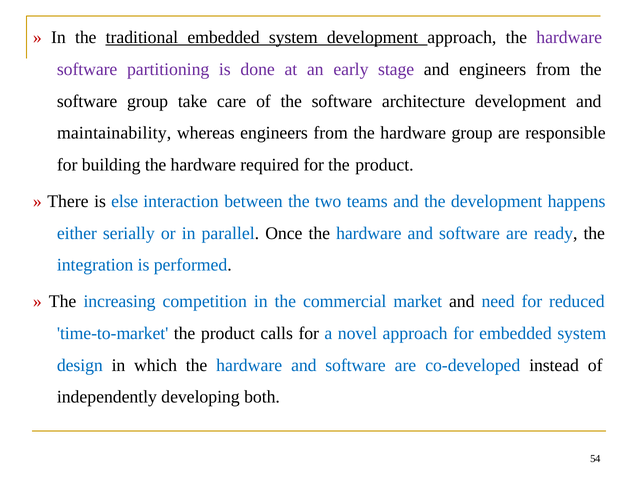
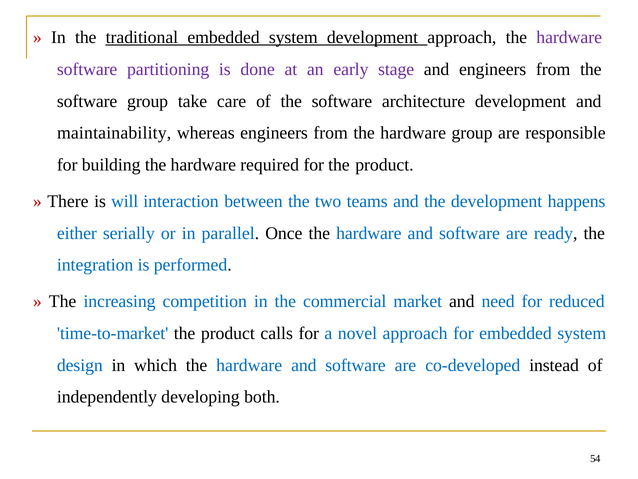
else: else -> will (125, 201)
